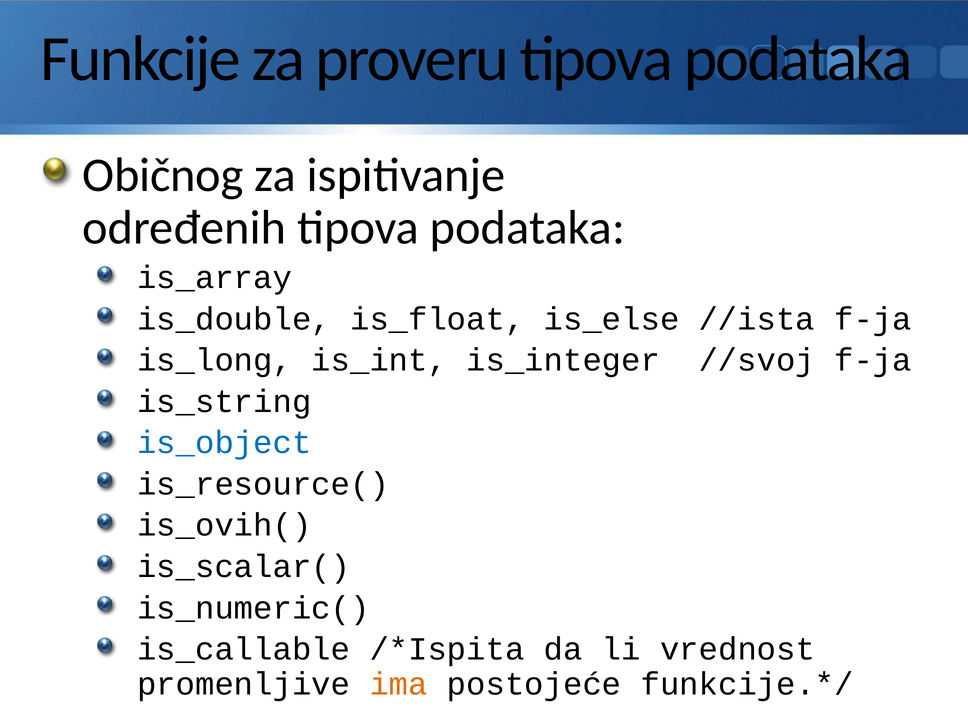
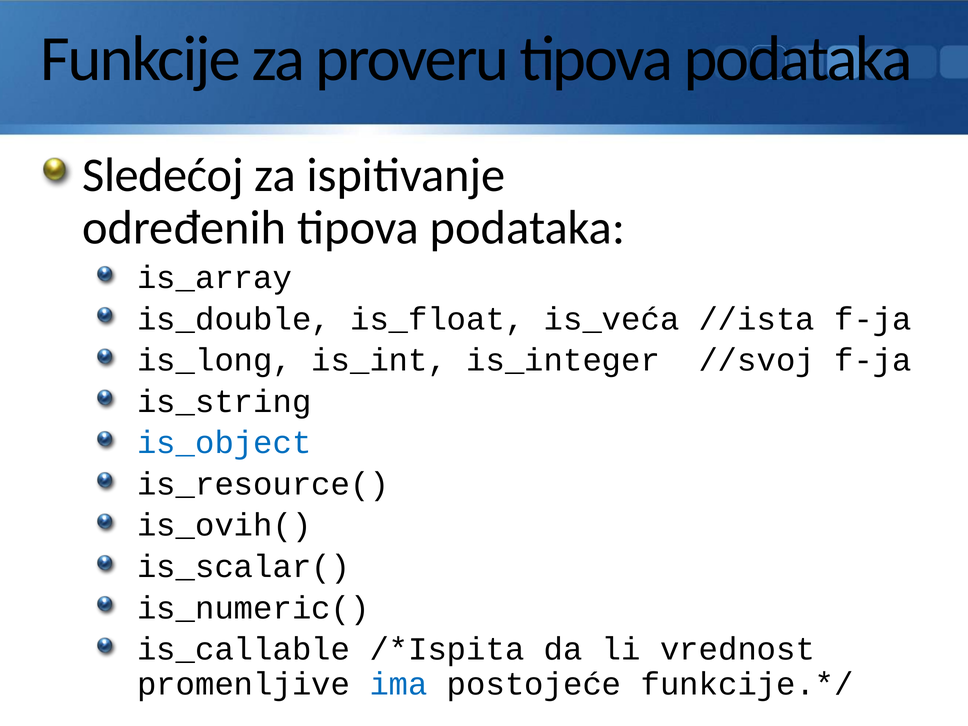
Običnog: Običnog -> Sledećoj (163, 175)
is_else: is_else -> is_veća (612, 319)
ima colour: orange -> blue (399, 684)
